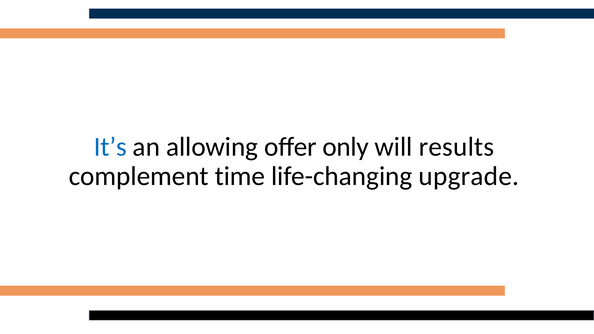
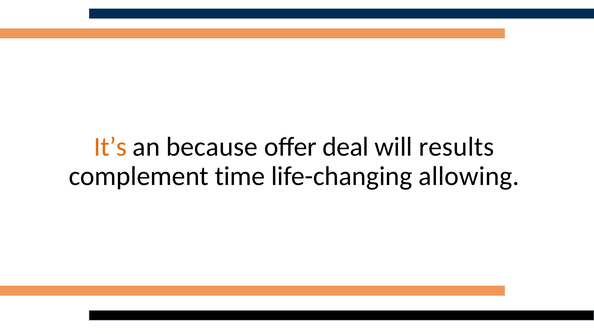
It’s colour: blue -> orange (110, 147)
allowing: allowing -> because (212, 147)
only: only -> deal (346, 147)
upgrade: upgrade -> allowing (469, 176)
